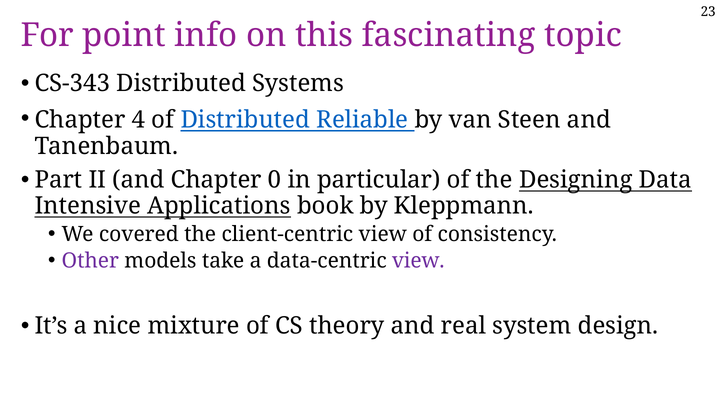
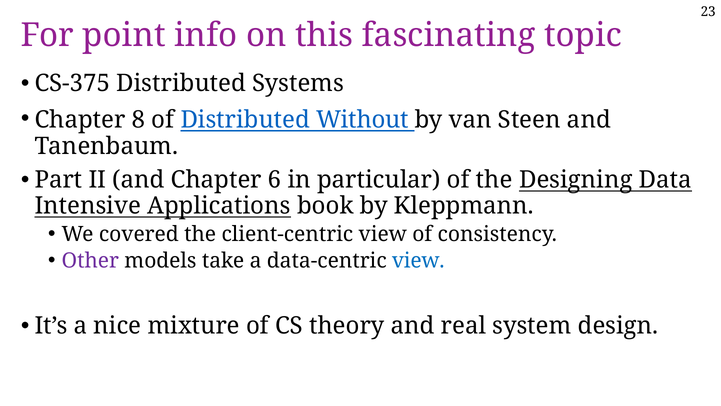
CS-343: CS-343 -> CS-375 (72, 83)
4: 4 -> 8 (138, 120)
Reliable: Reliable -> Without (362, 120)
0: 0 -> 6 (275, 180)
view colour: purple -> blue (418, 260)
